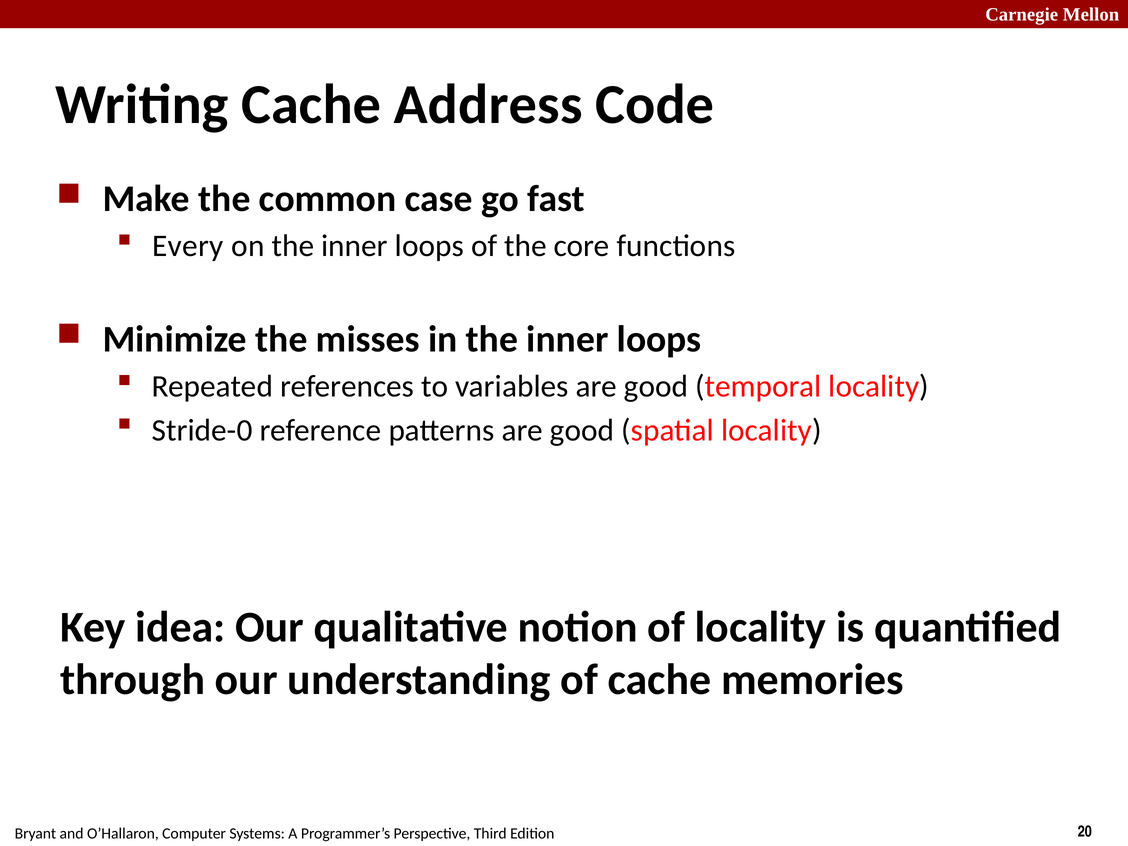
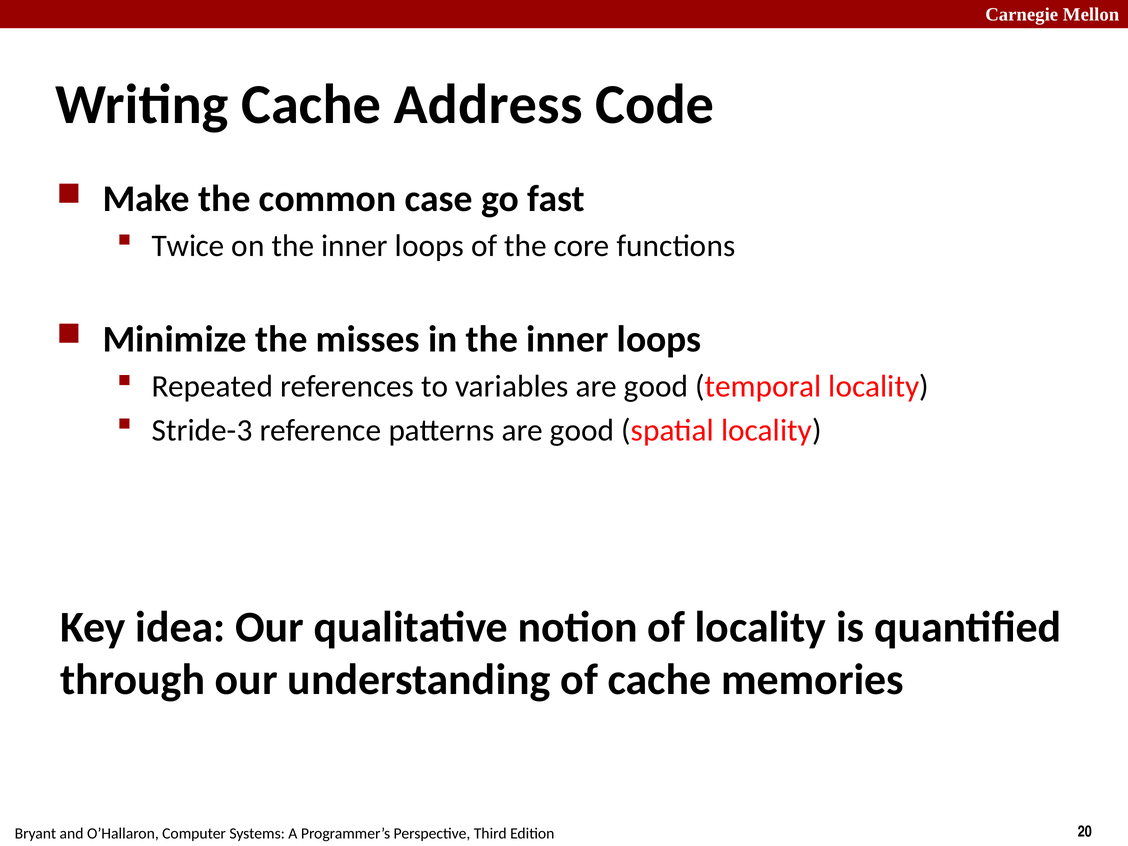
Every: Every -> Twice (188, 246)
Stride-0: Stride-0 -> Stride-3 (202, 430)
